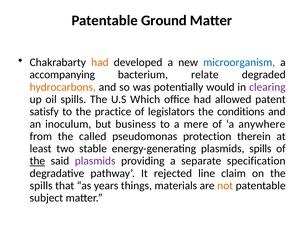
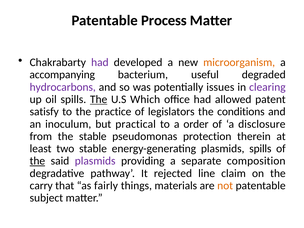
Ground: Ground -> Process (164, 21)
had colour: orange -> purple (100, 62)
microorganism colour: blue -> orange (239, 62)
relate: relate -> useful (205, 75)
hydrocarbons colour: orange -> purple (63, 87)
would: would -> issues (220, 87)
The underline: none -> present (99, 99)
business: business -> practical (136, 124)
mere: mere -> order (196, 124)
anywhere: anywhere -> disclosure (262, 124)
the called: called -> stable (93, 136)
specification: specification -> composition (256, 161)
spills: spills -> carry (41, 186)
years: years -> fairly (106, 186)
